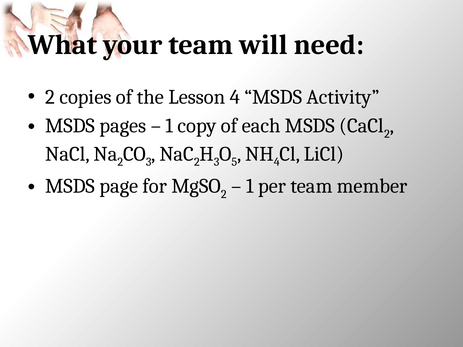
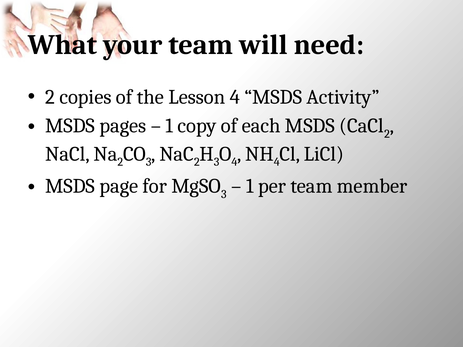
5: 5 -> 4 (234, 162)
2: 2 -> 3 (224, 194)
